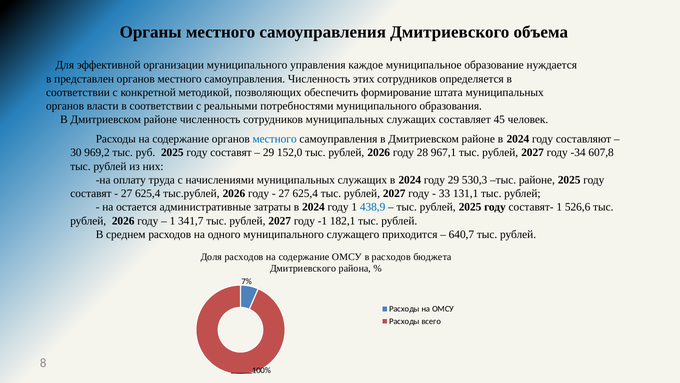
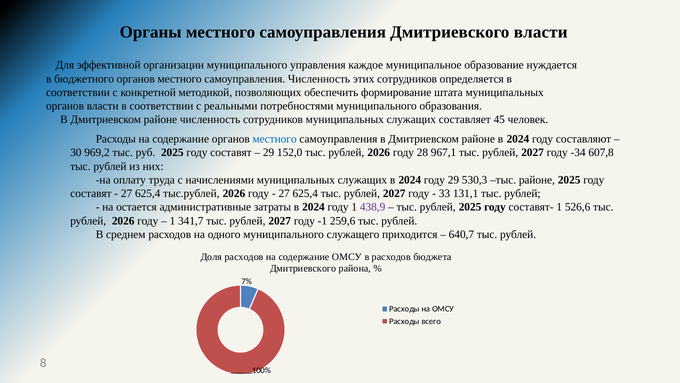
Дмитриевского объема: объема -> власти (541, 32)
представлен: представлен -> бюджетного (84, 79)
438,9 colour: blue -> purple (373, 207)
182,1: 182,1 -> 259,6 (343, 220)
